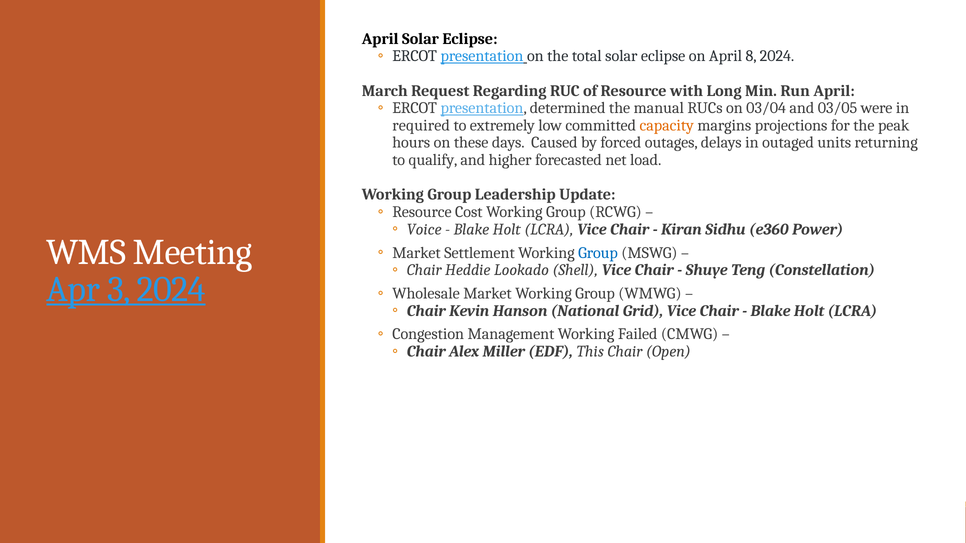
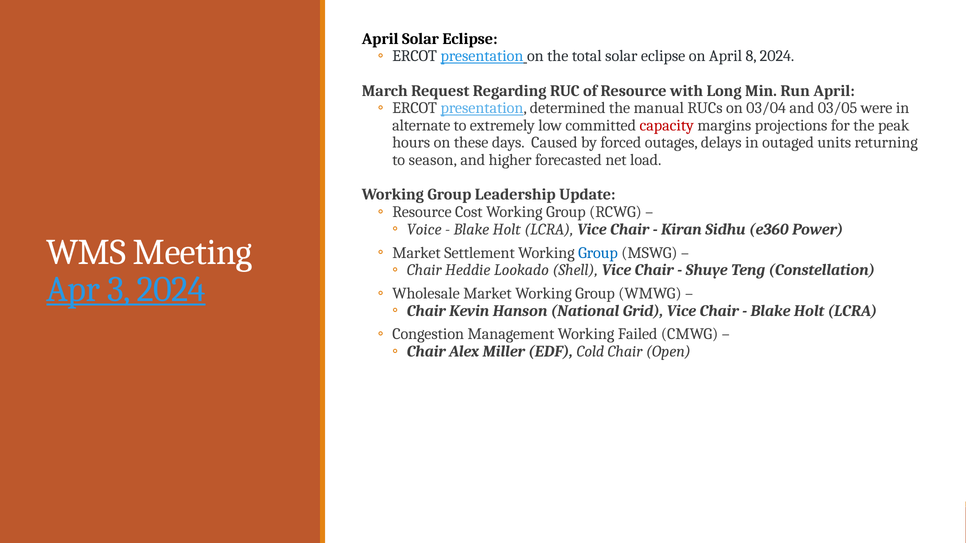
required: required -> alternate (421, 125)
capacity colour: orange -> red (667, 125)
qualify: qualify -> season (433, 160)
This: This -> Cold (590, 352)
